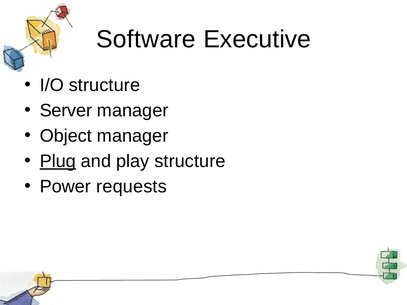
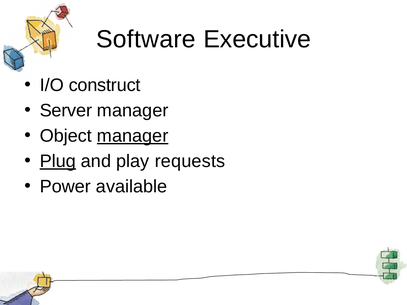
I/O structure: structure -> construct (105, 85)
manager underline: none -> present (133, 136)
play structure: structure -> requests (190, 161)
requests: requests -> available (132, 187)
